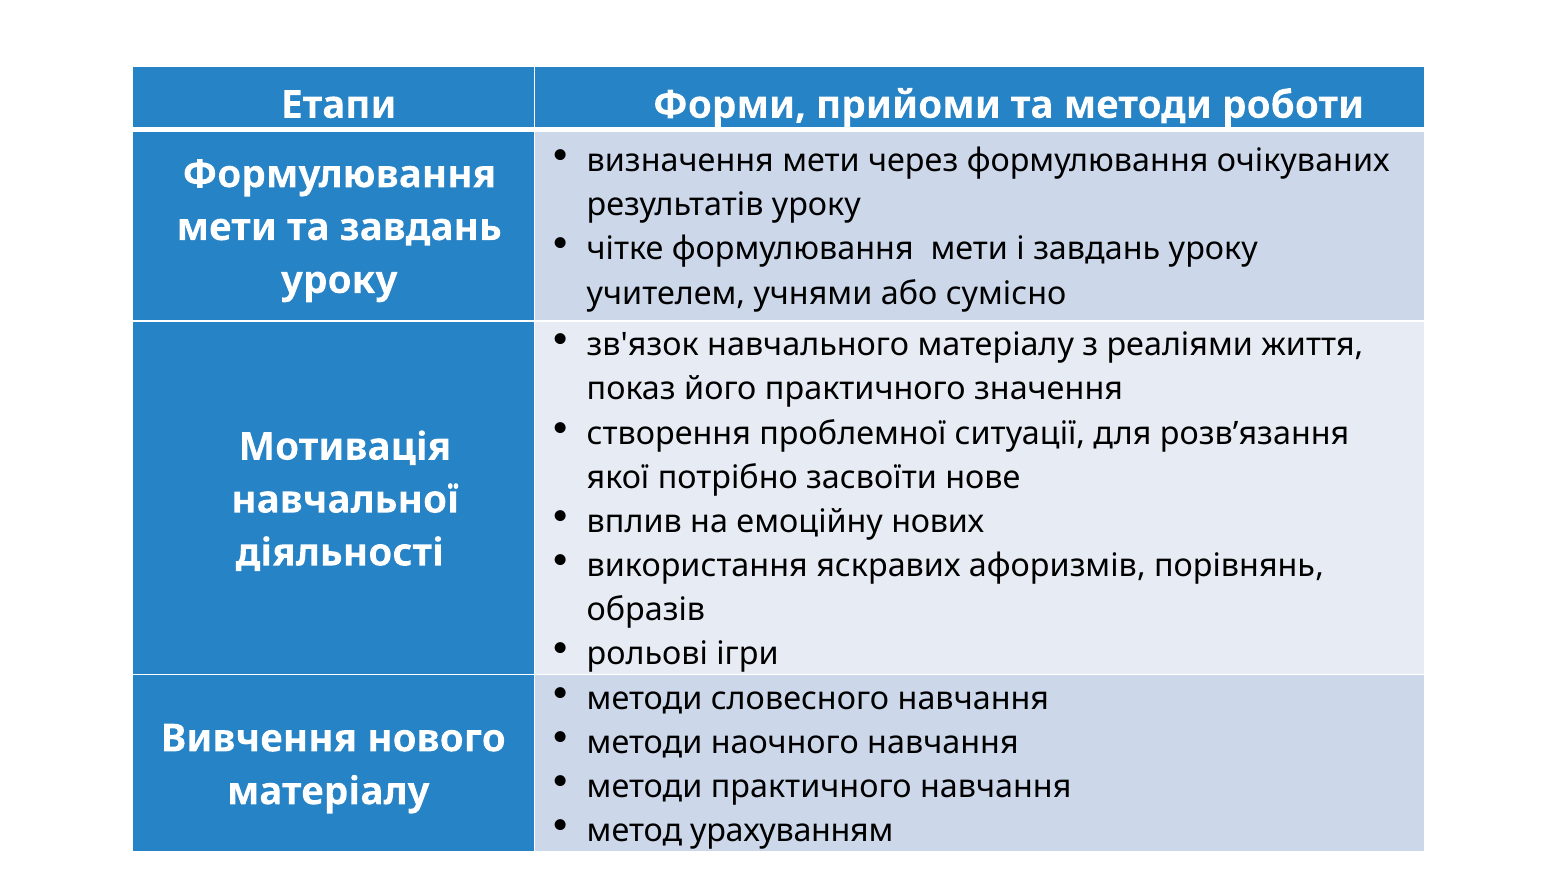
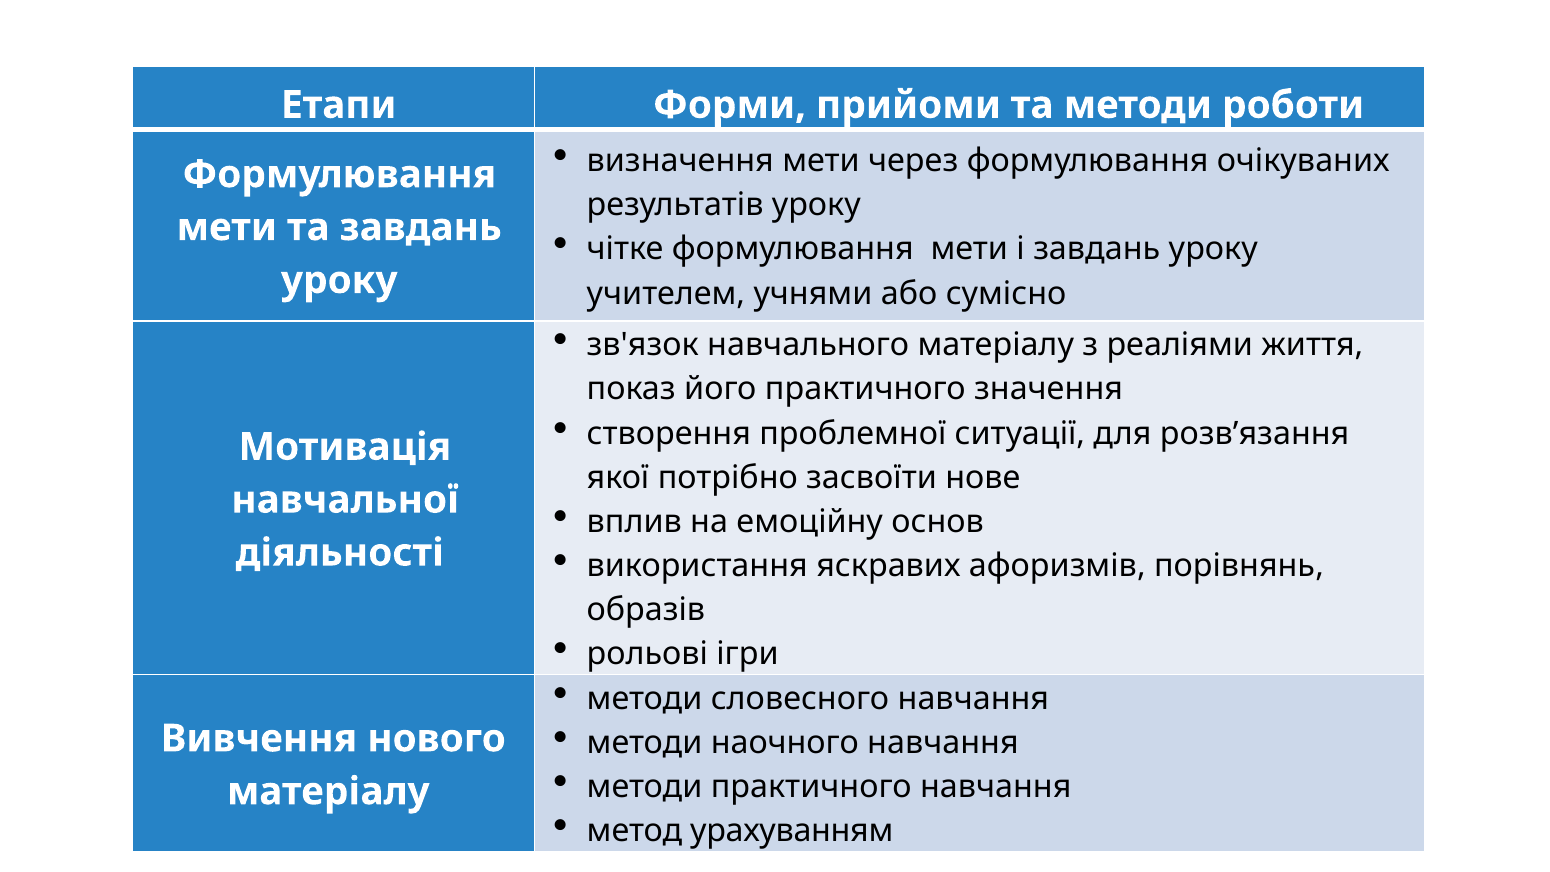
нових: нових -> основ (938, 522)
